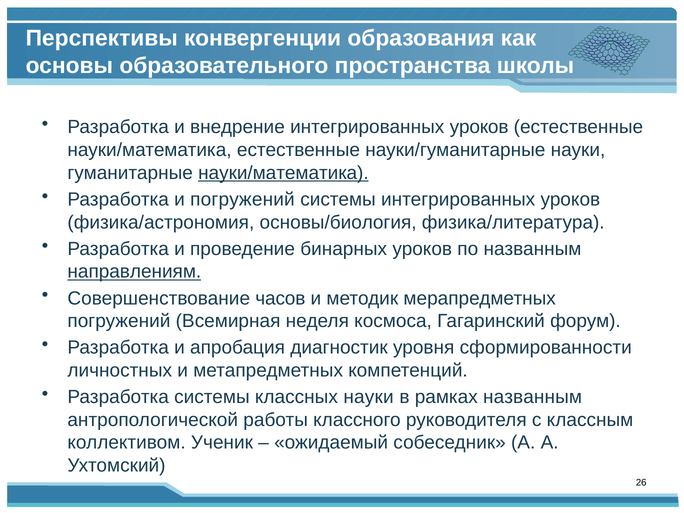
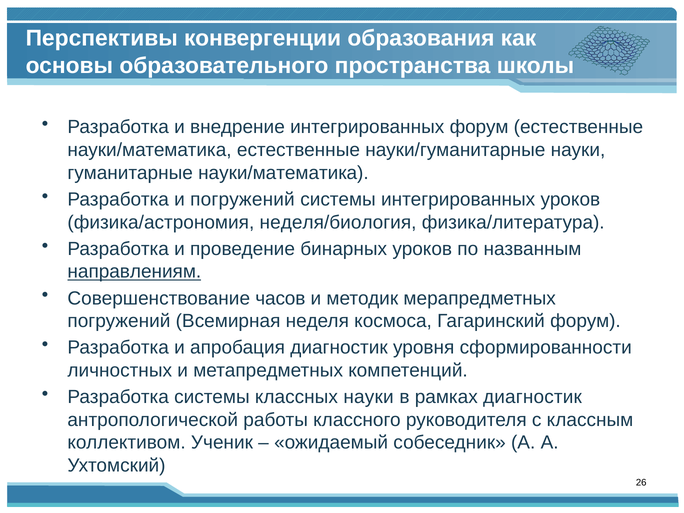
внедрение интегрированных уроков: уроков -> форум (479, 127)
науки/математика underline: present -> none (283, 173)
основы/биология: основы/биология -> неделя/биология (338, 222)
рамках названным: названным -> диагностик (532, 397)
